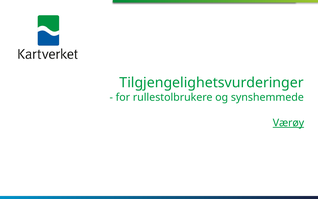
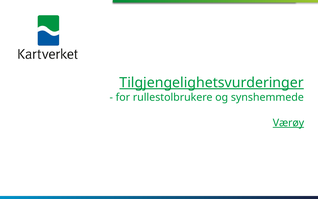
Tilgjengelighetsvurderinger underline: none -> present (212, 83)
